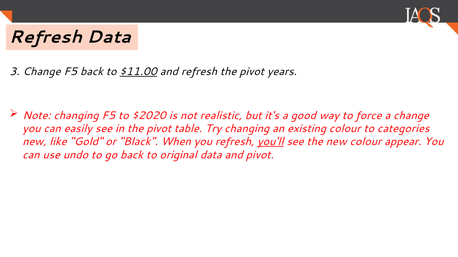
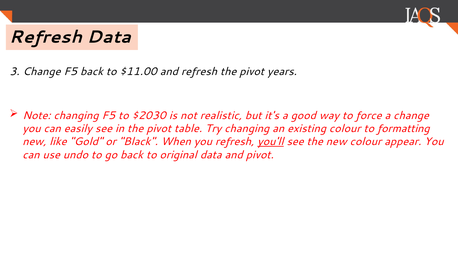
$11.00 underline: present -> none (138, 72)
$2020: $2020 -> $2030 (149, 116)
categories: categories -> formatting (403, 129)
